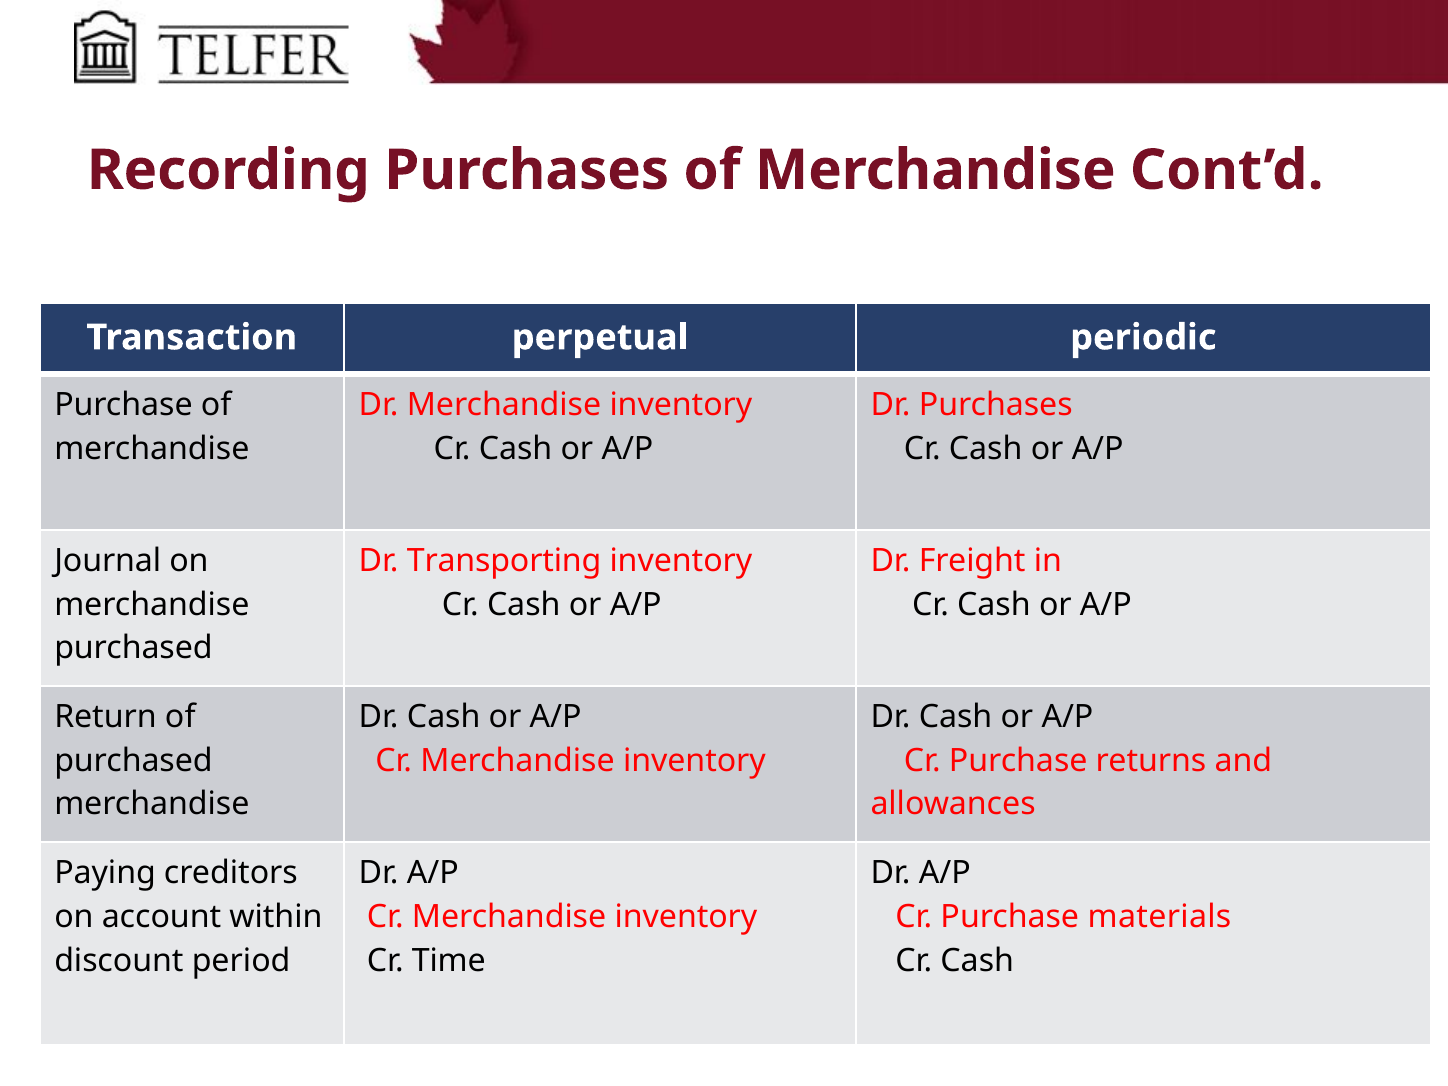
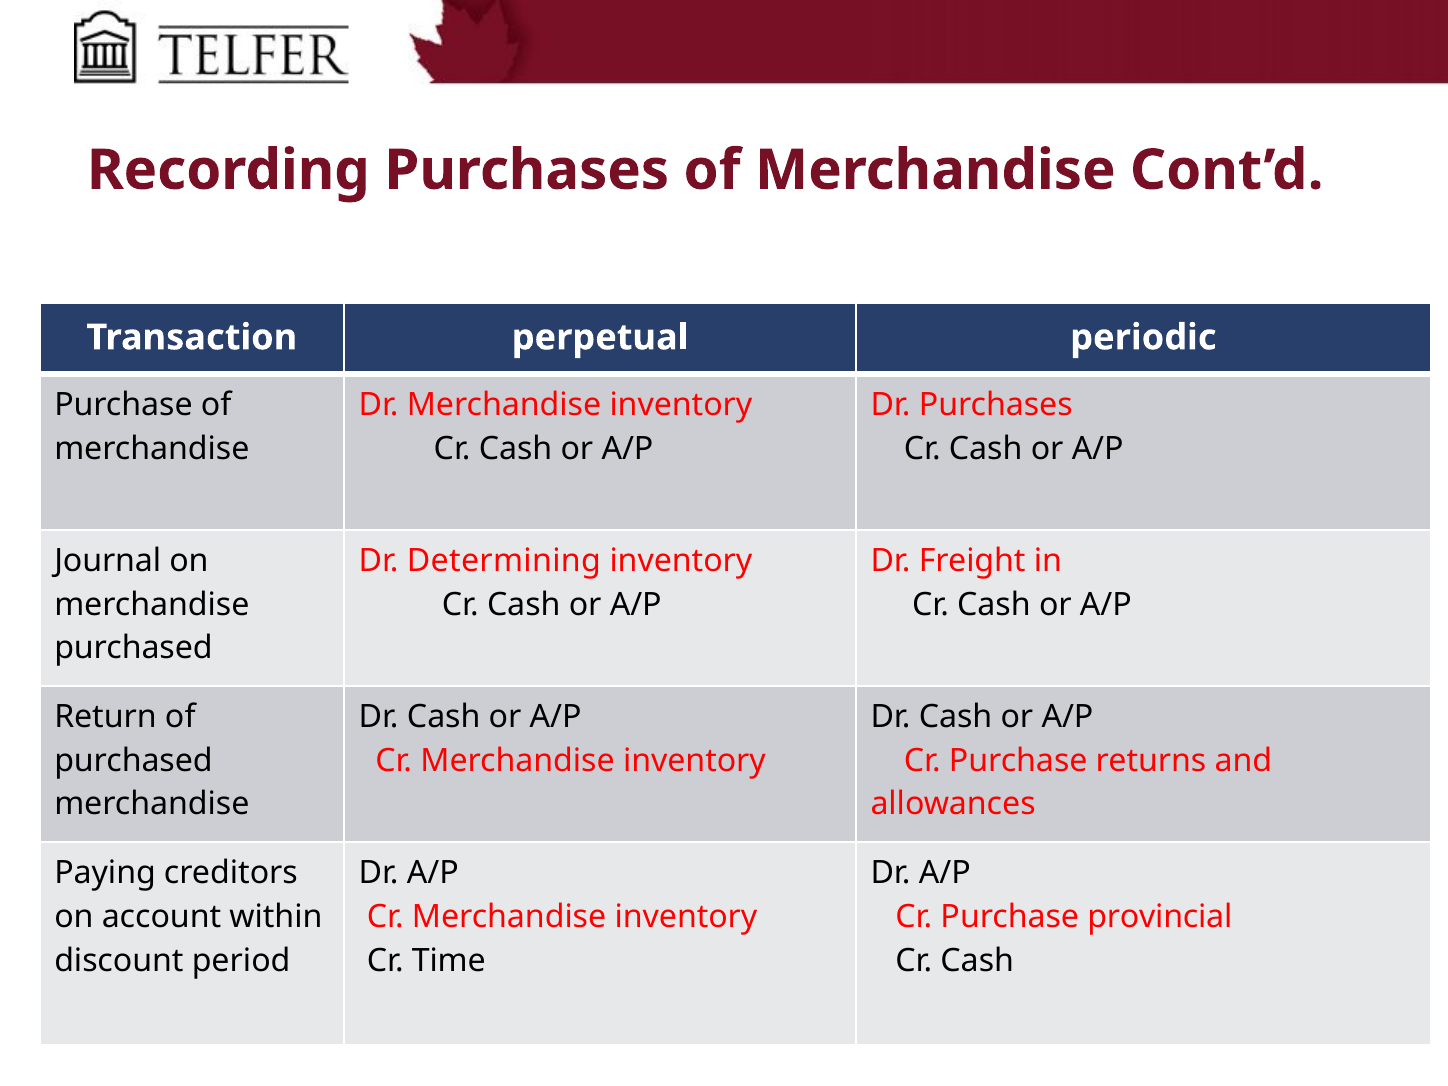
Transporting: Transporting -> Determining (504, 561)
materials: materials -> provincial (1160, 917)
